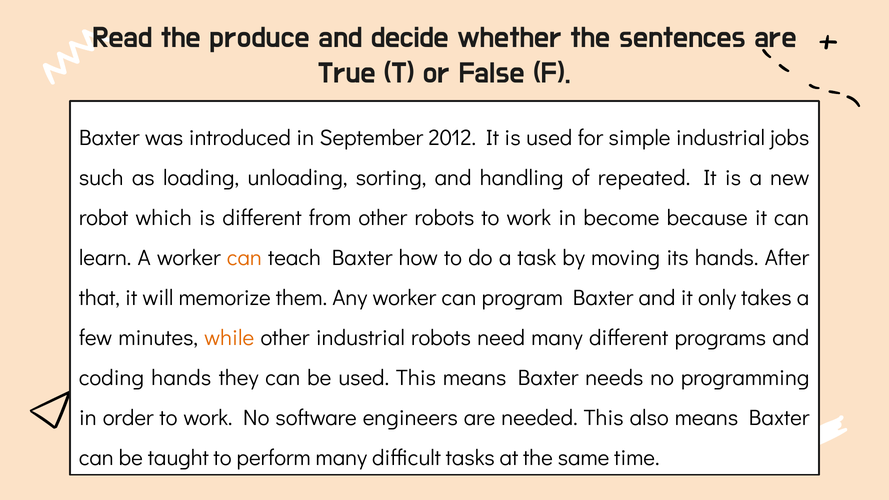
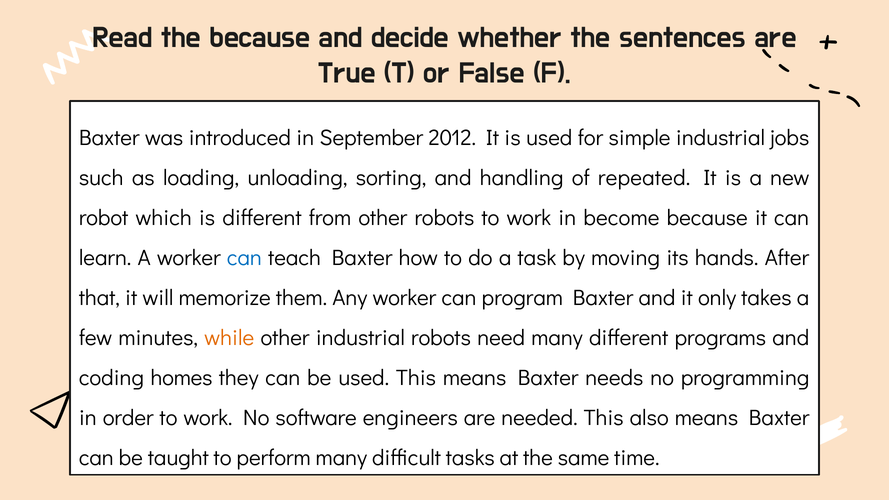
the produce: produce -> because (260, 37)
can colour: orange -> blue (244, 258)
coding hands: hands -> homes (182, 378)
